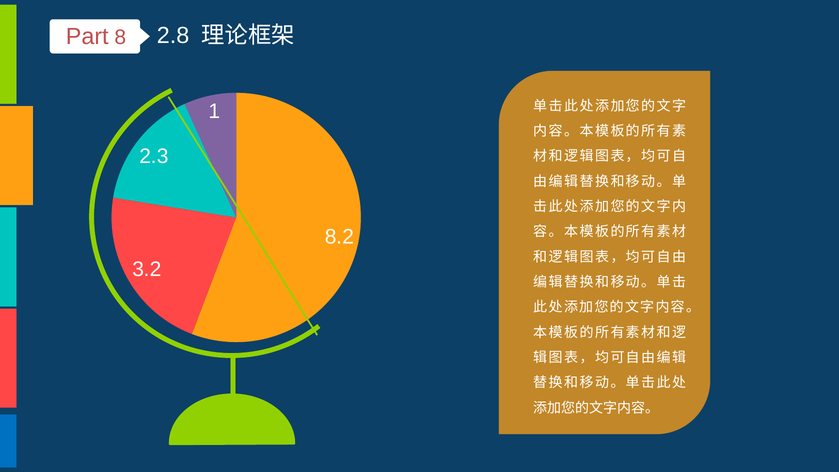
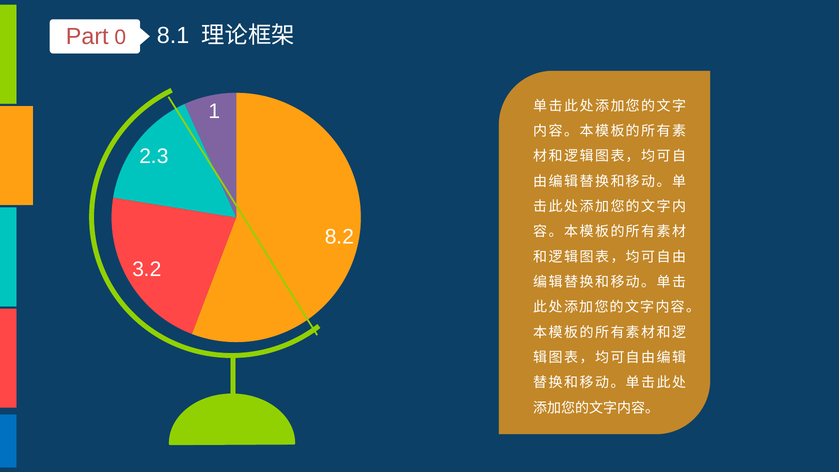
2.8: 2.8 -> 8.1 (173, 36)
8: 8 -> 0 (120, 37)
